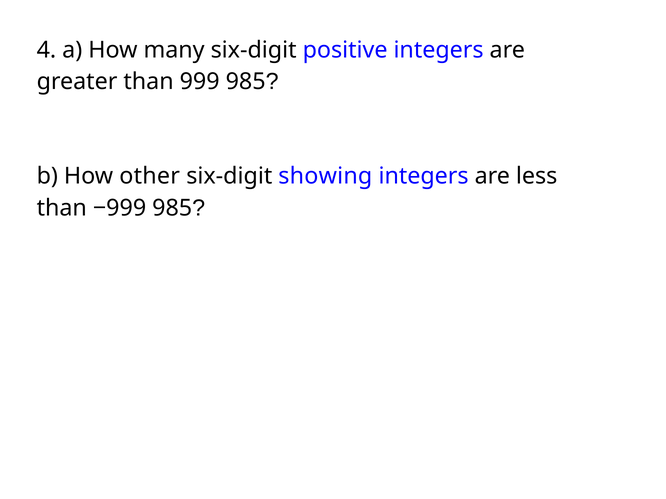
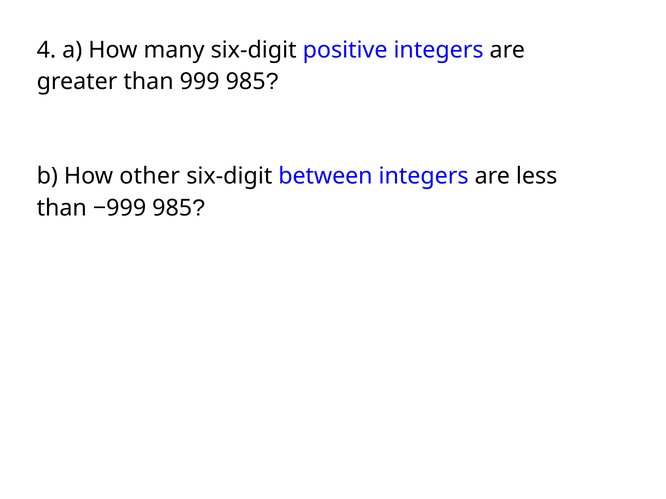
showing: showing -> between (325, 176)
